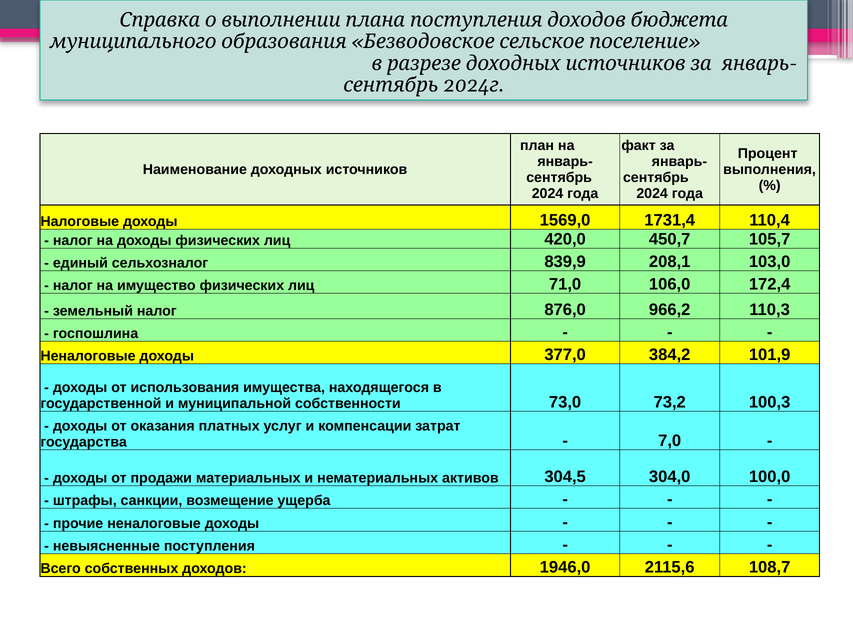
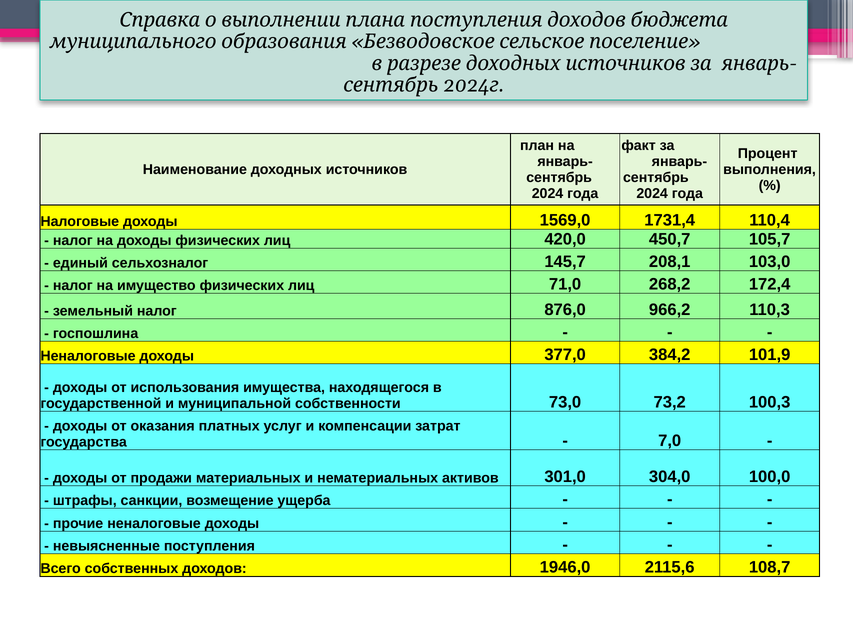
839,9: 839,9 -> 145,7 (565, 262)
106,0: 106,0 -> 268,2 (670, 284)
304,5: 304,5 -> 301,0 (565, 477)
